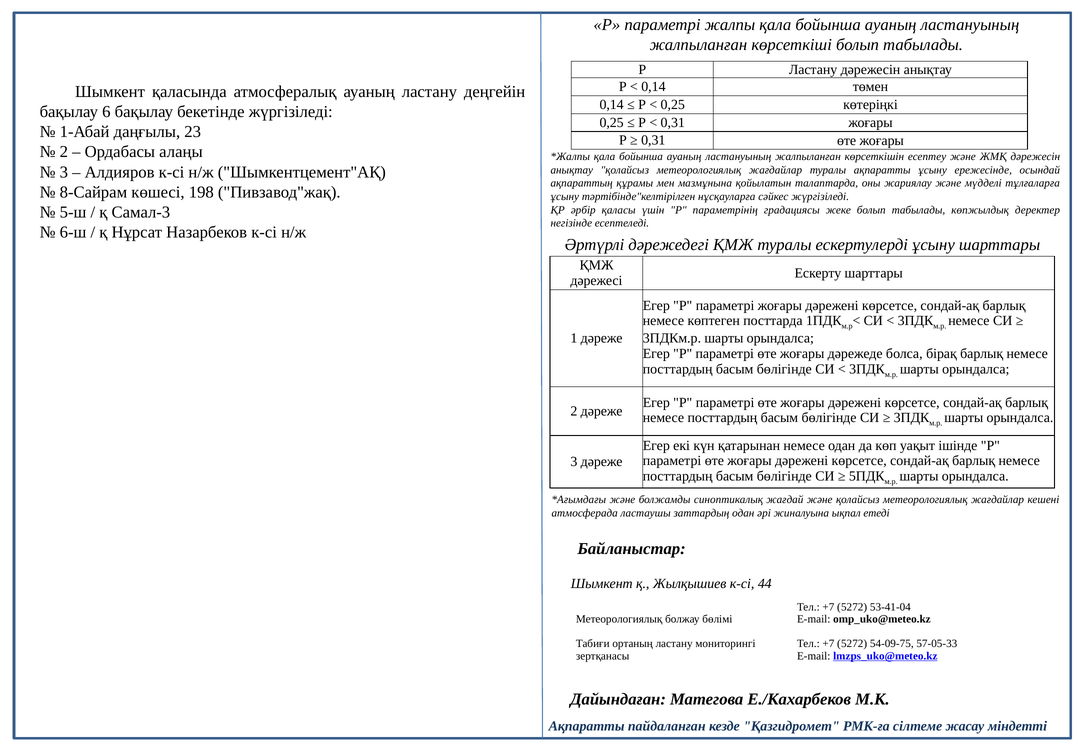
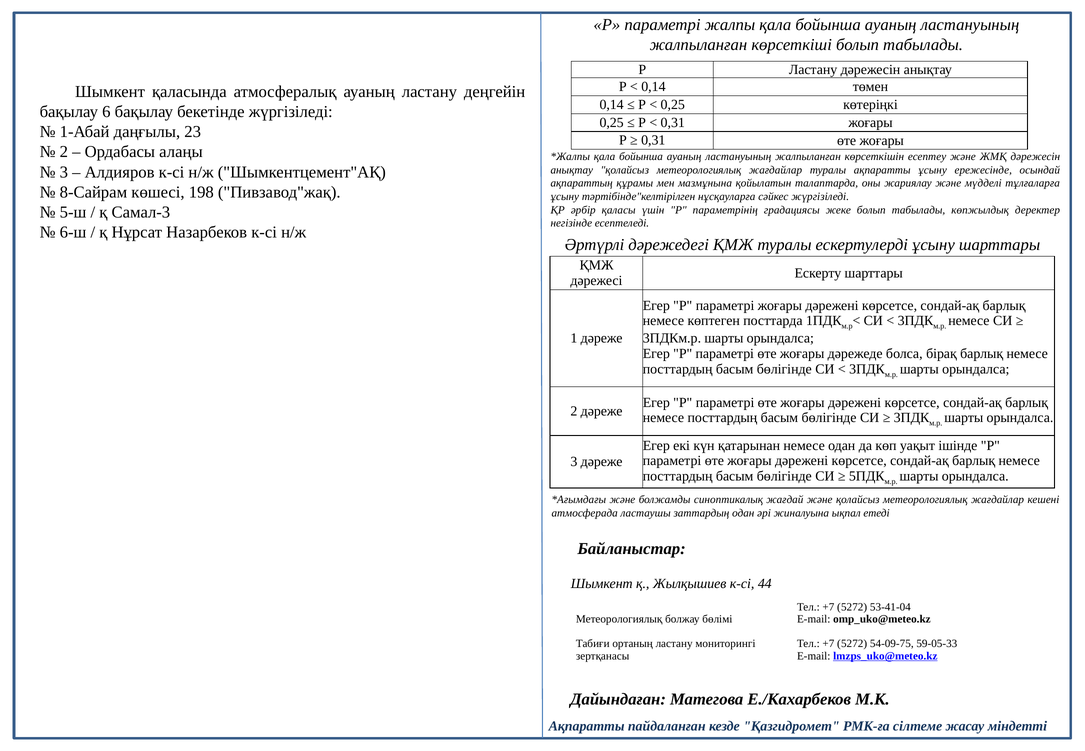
57-05-33: 57-05-33 -> 59-05-33 (937, 644)
